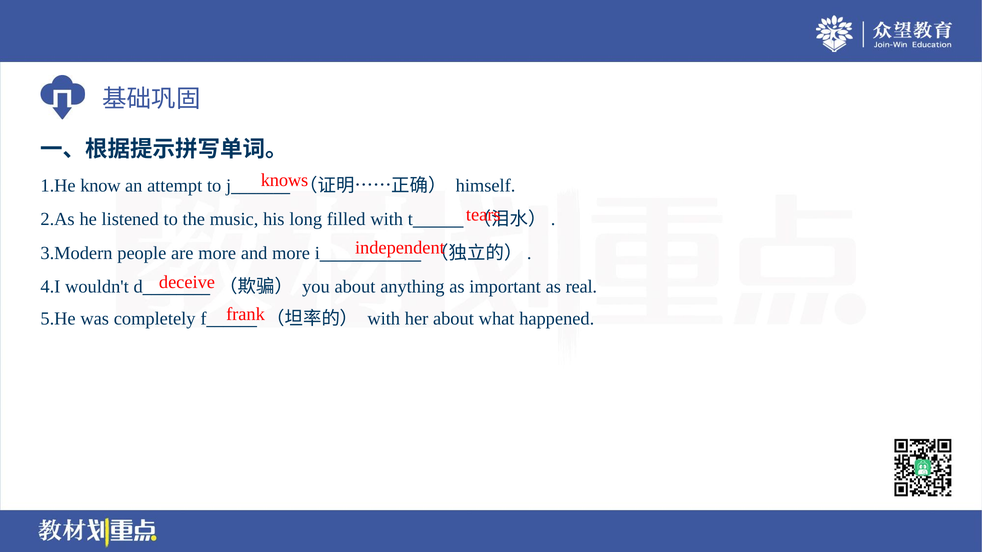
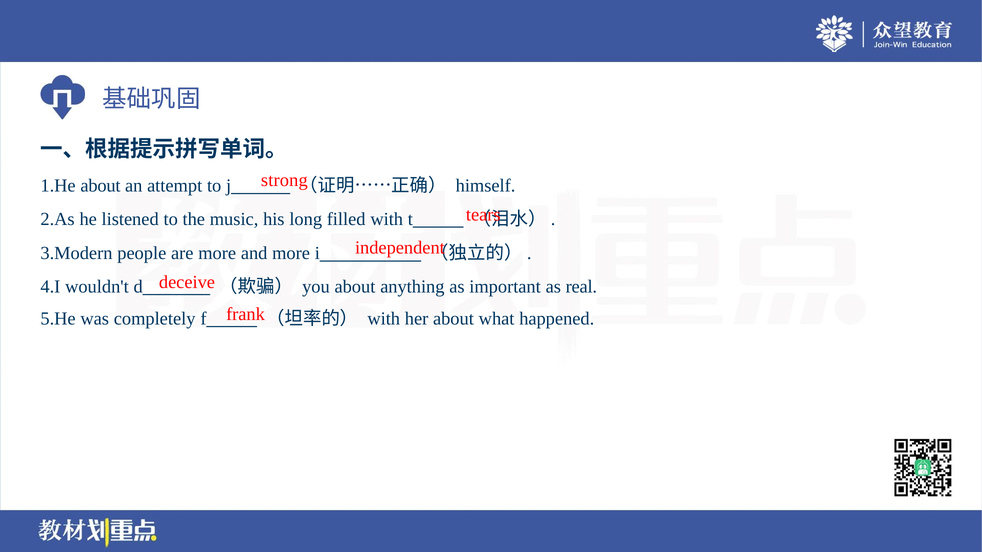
knows: knows -> strong (284, 180)
1.He know: know -> about (100, 186)
